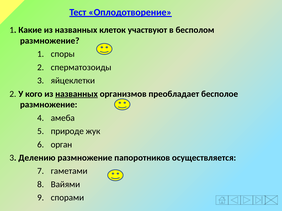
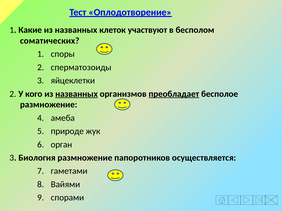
размножение: размножение -> соматических (50, 41)
преобладает underline: none -> present (174, 94)
Делению: Делению -> Биология (37, 158)
